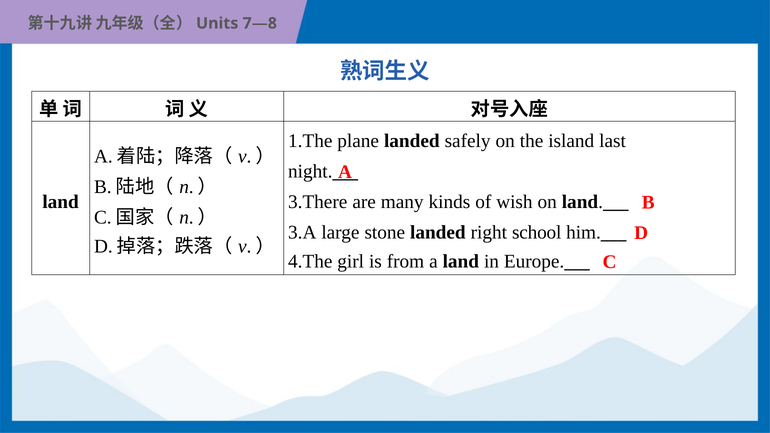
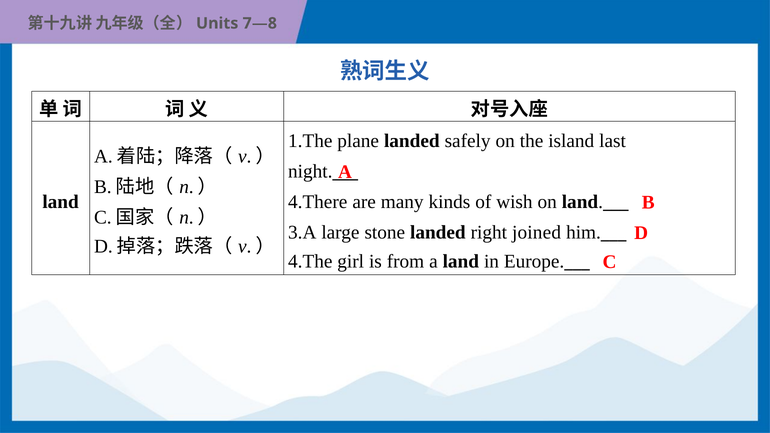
3.There: 3.There -> 4.There (318, 202)
school: school -> joined (537, 233)
